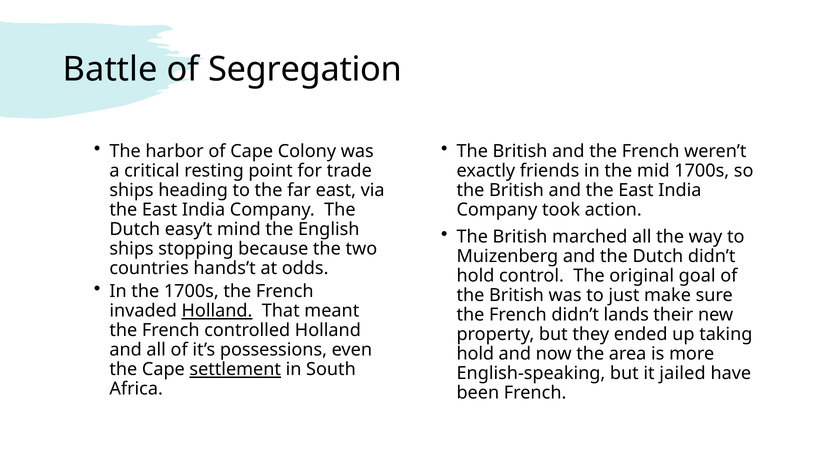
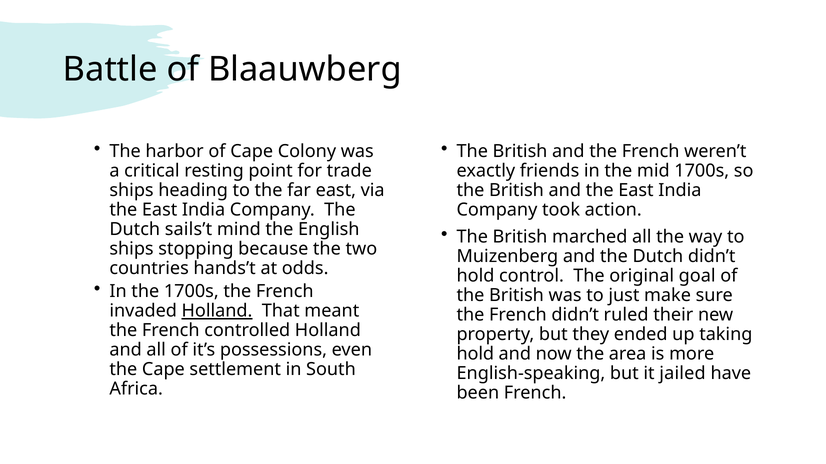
Segregation: Segregation -> Blaauwberg (305, 69)
easy’t: easy’t -> sails’t (188, 230)
lands: lands -> ruled (626, 315)
settlement underline: present -> none (235, 370)
